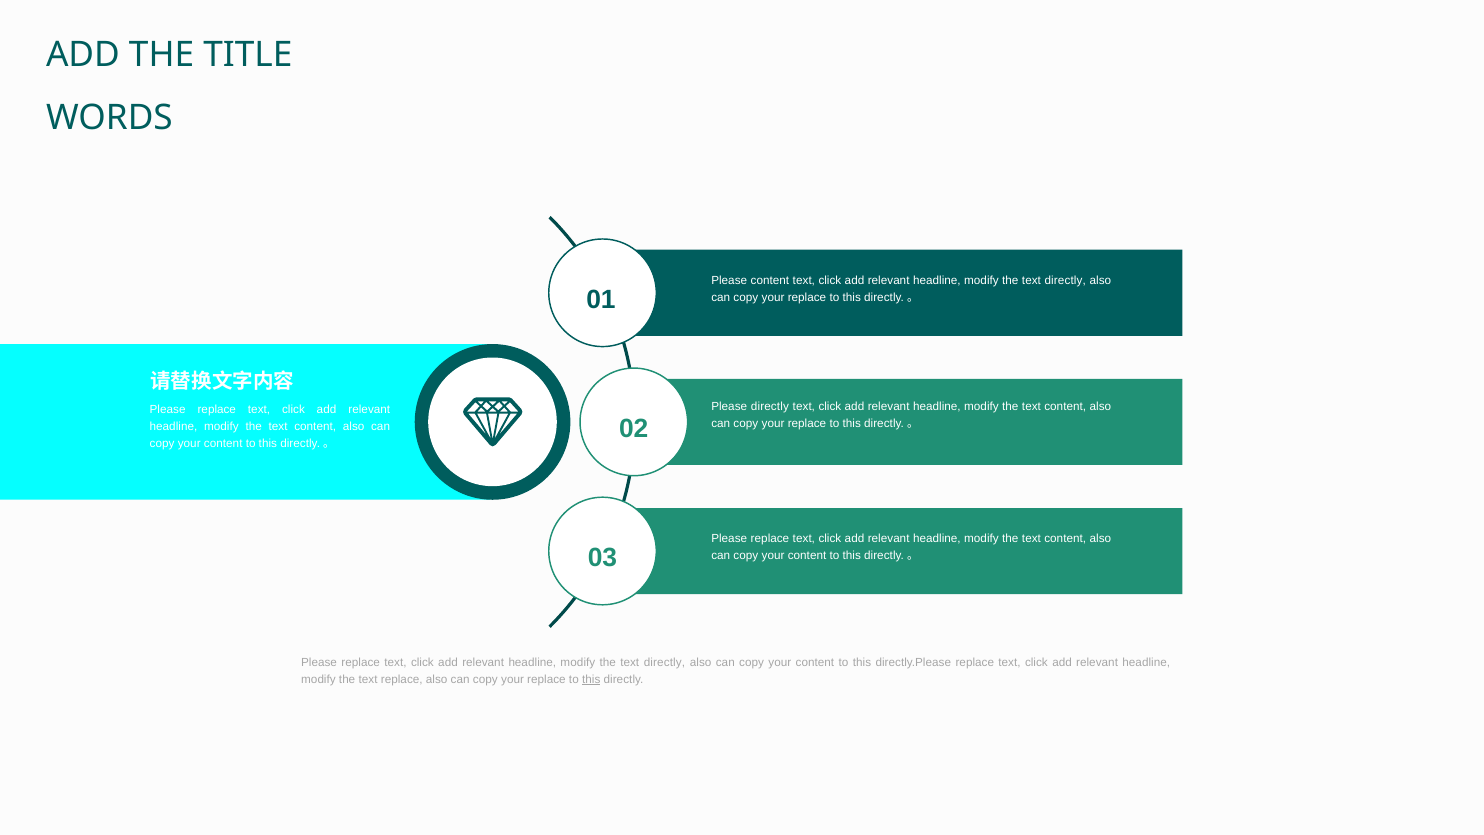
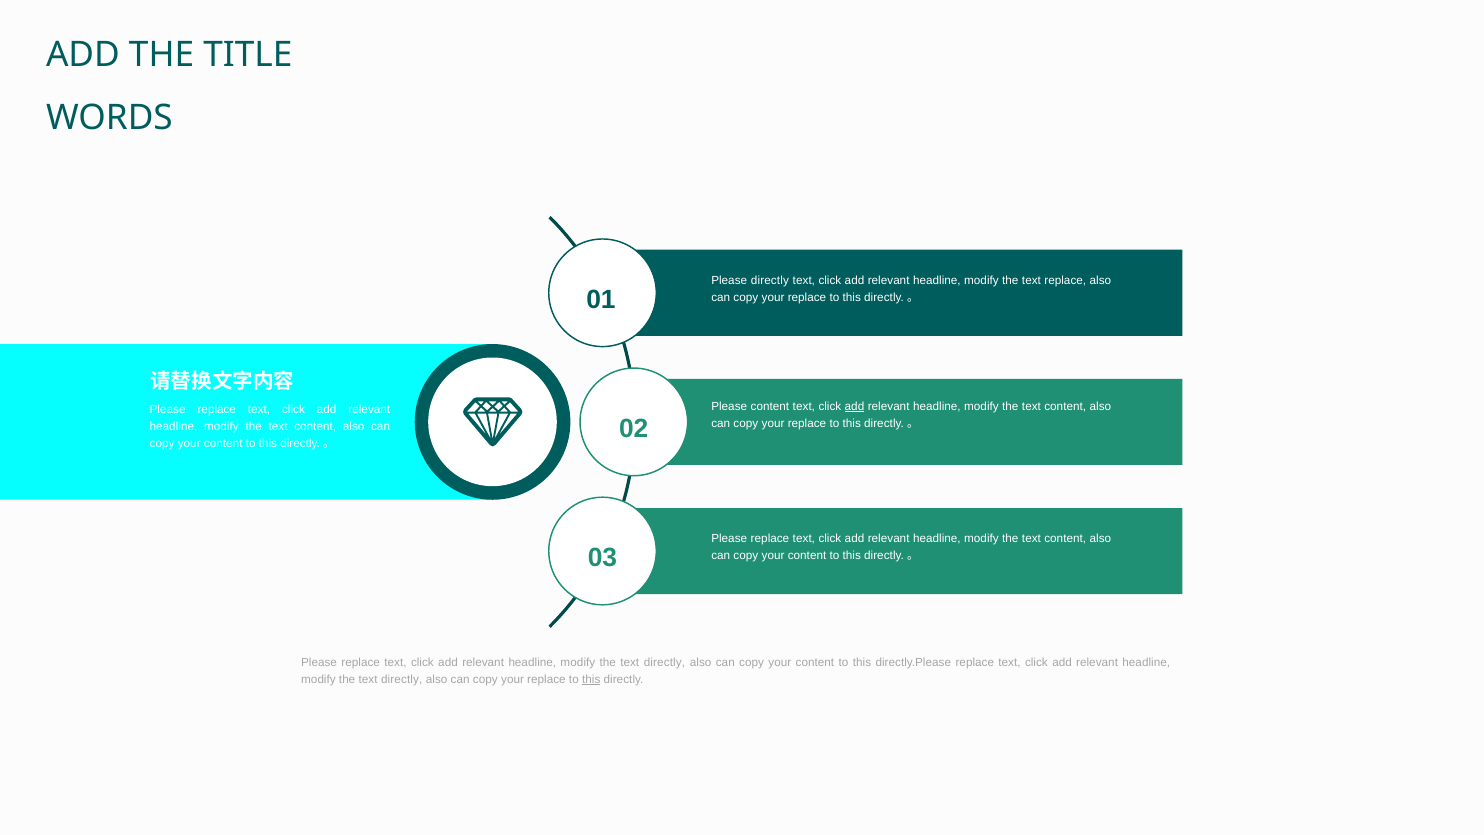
Please content: content -> directly (770, 281)
directly: directly -> replace (1065, 281)
Please directly: directly -> content (770, 406)
add underline: none -> present (854, 406)
replace: replace -> directly (402, 679)
